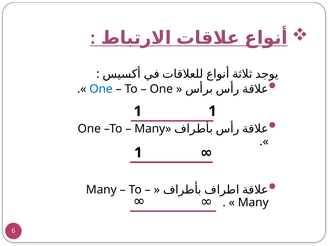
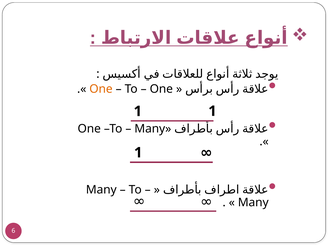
One colour: blue -> orange (101, 89)
